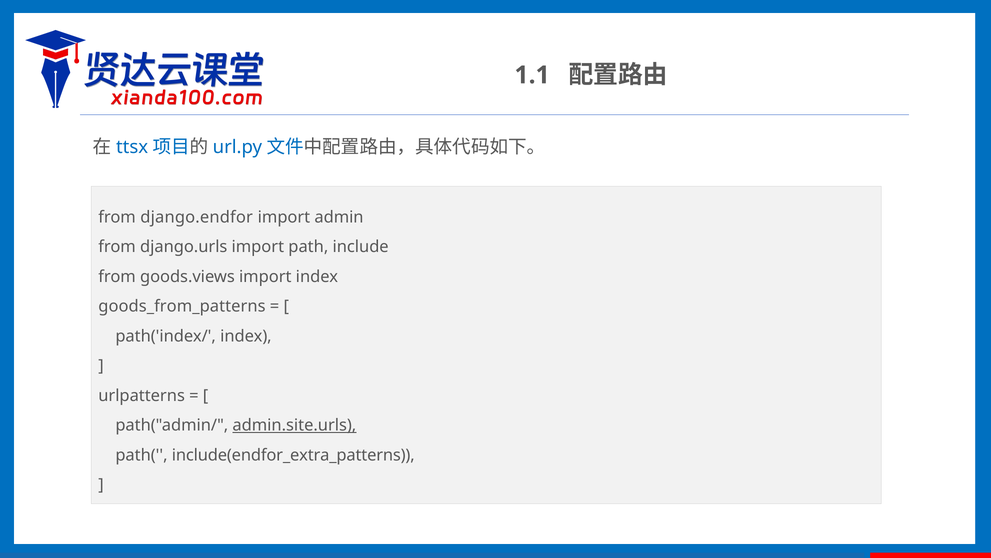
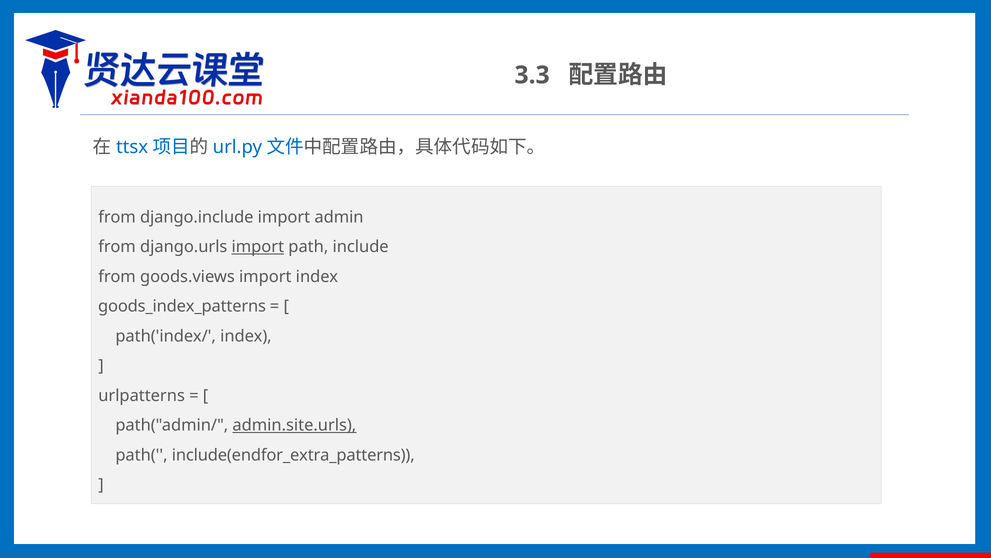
1.1: 1.1 -> 3.3 (532, 75)
django.endfor: django.endfor -> django.include (197, 217)
import underline: none -> present (258, 247)
goods_from_patterns: goods_from_patterns -> goods_index_patterns (182, 306)
